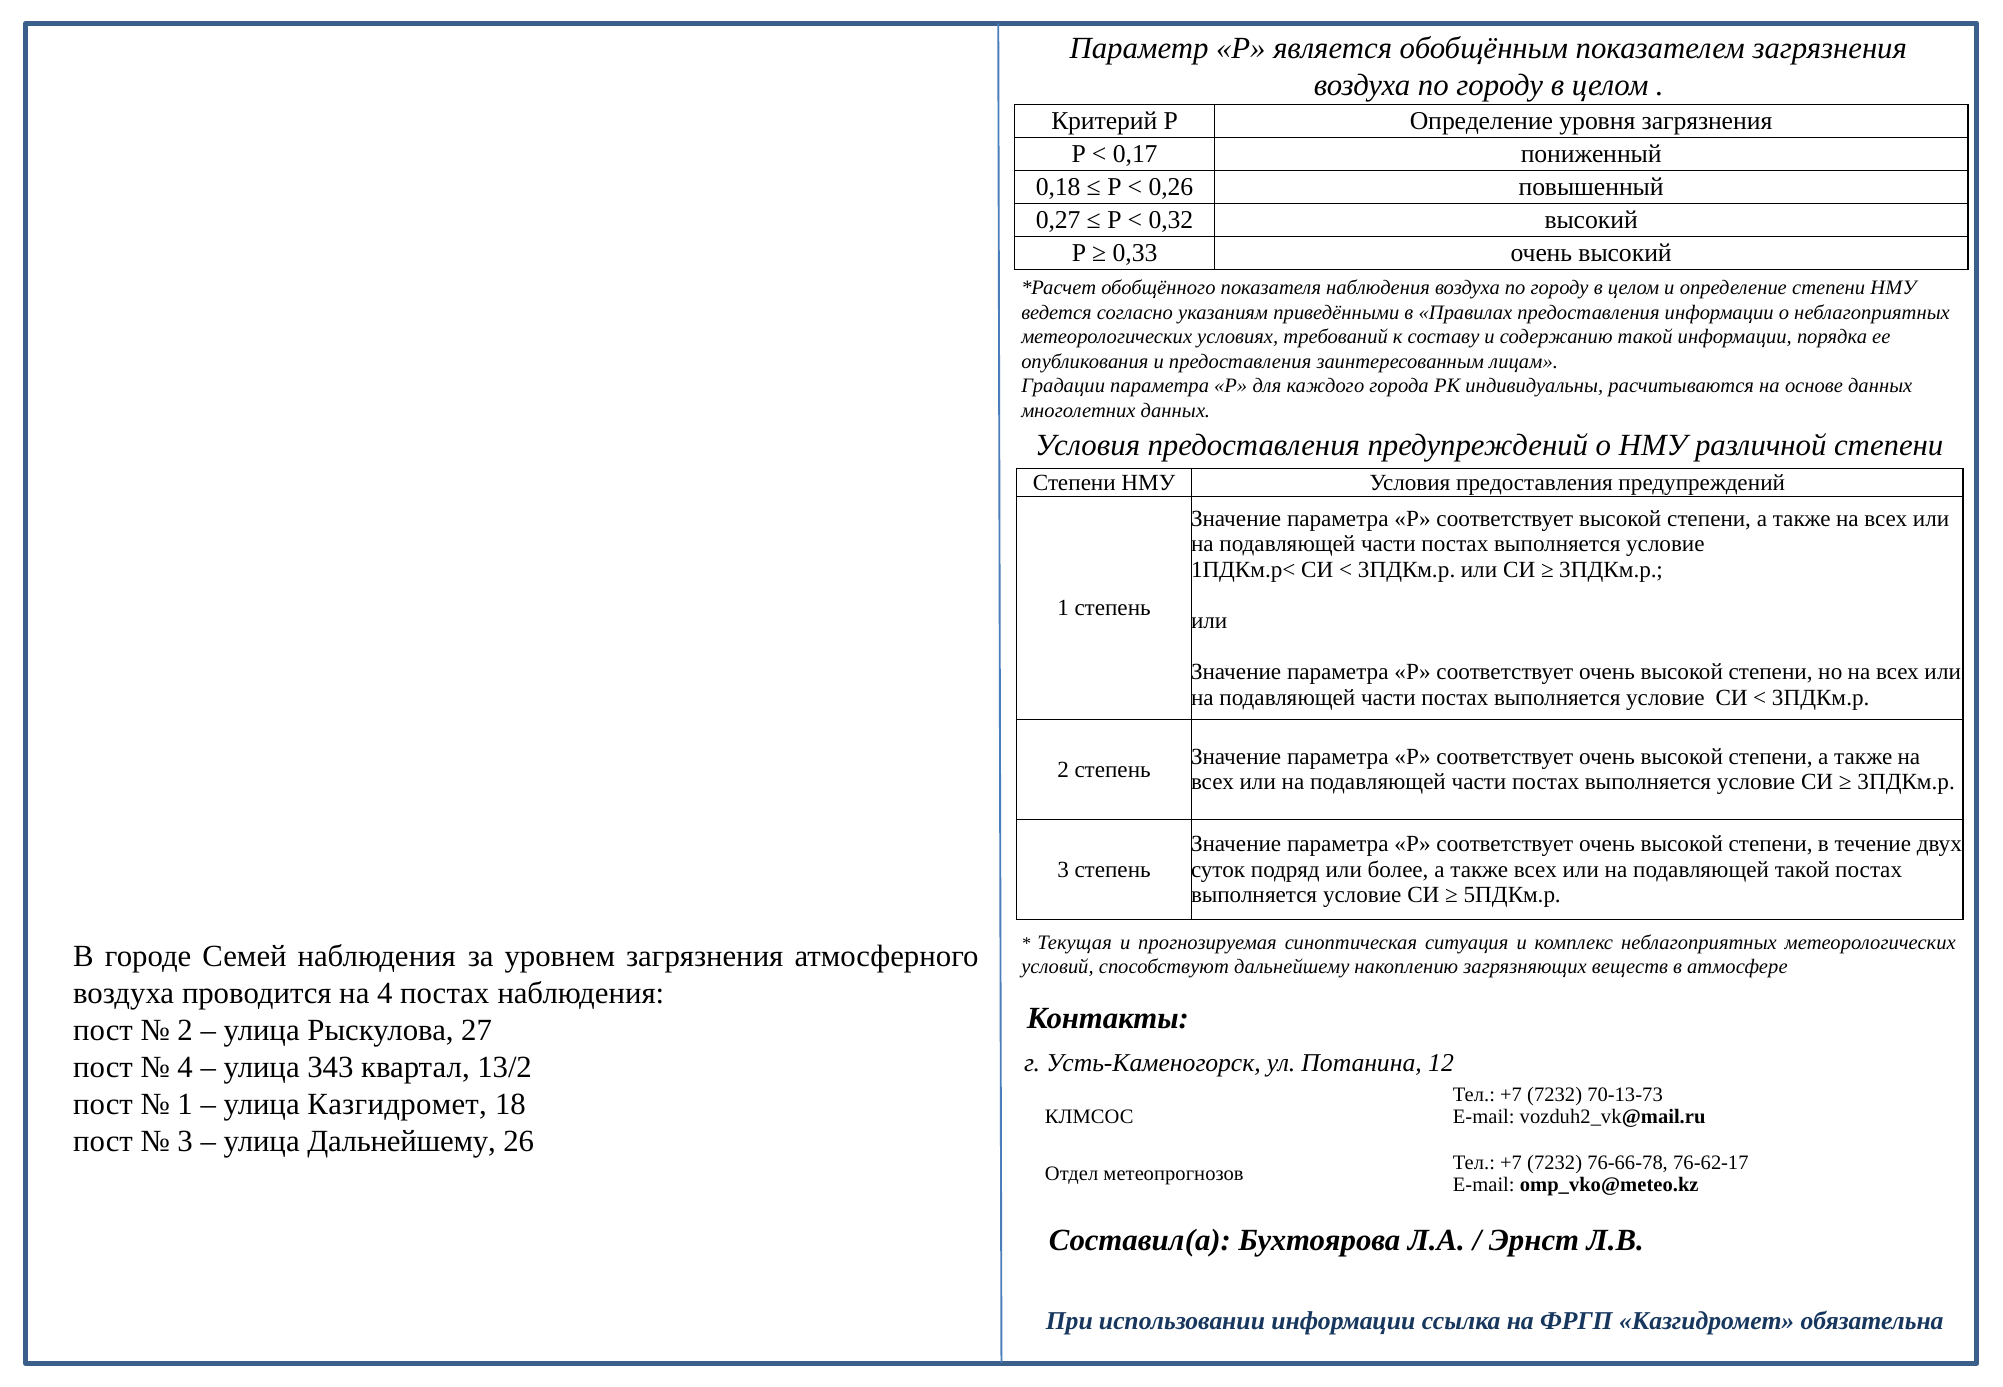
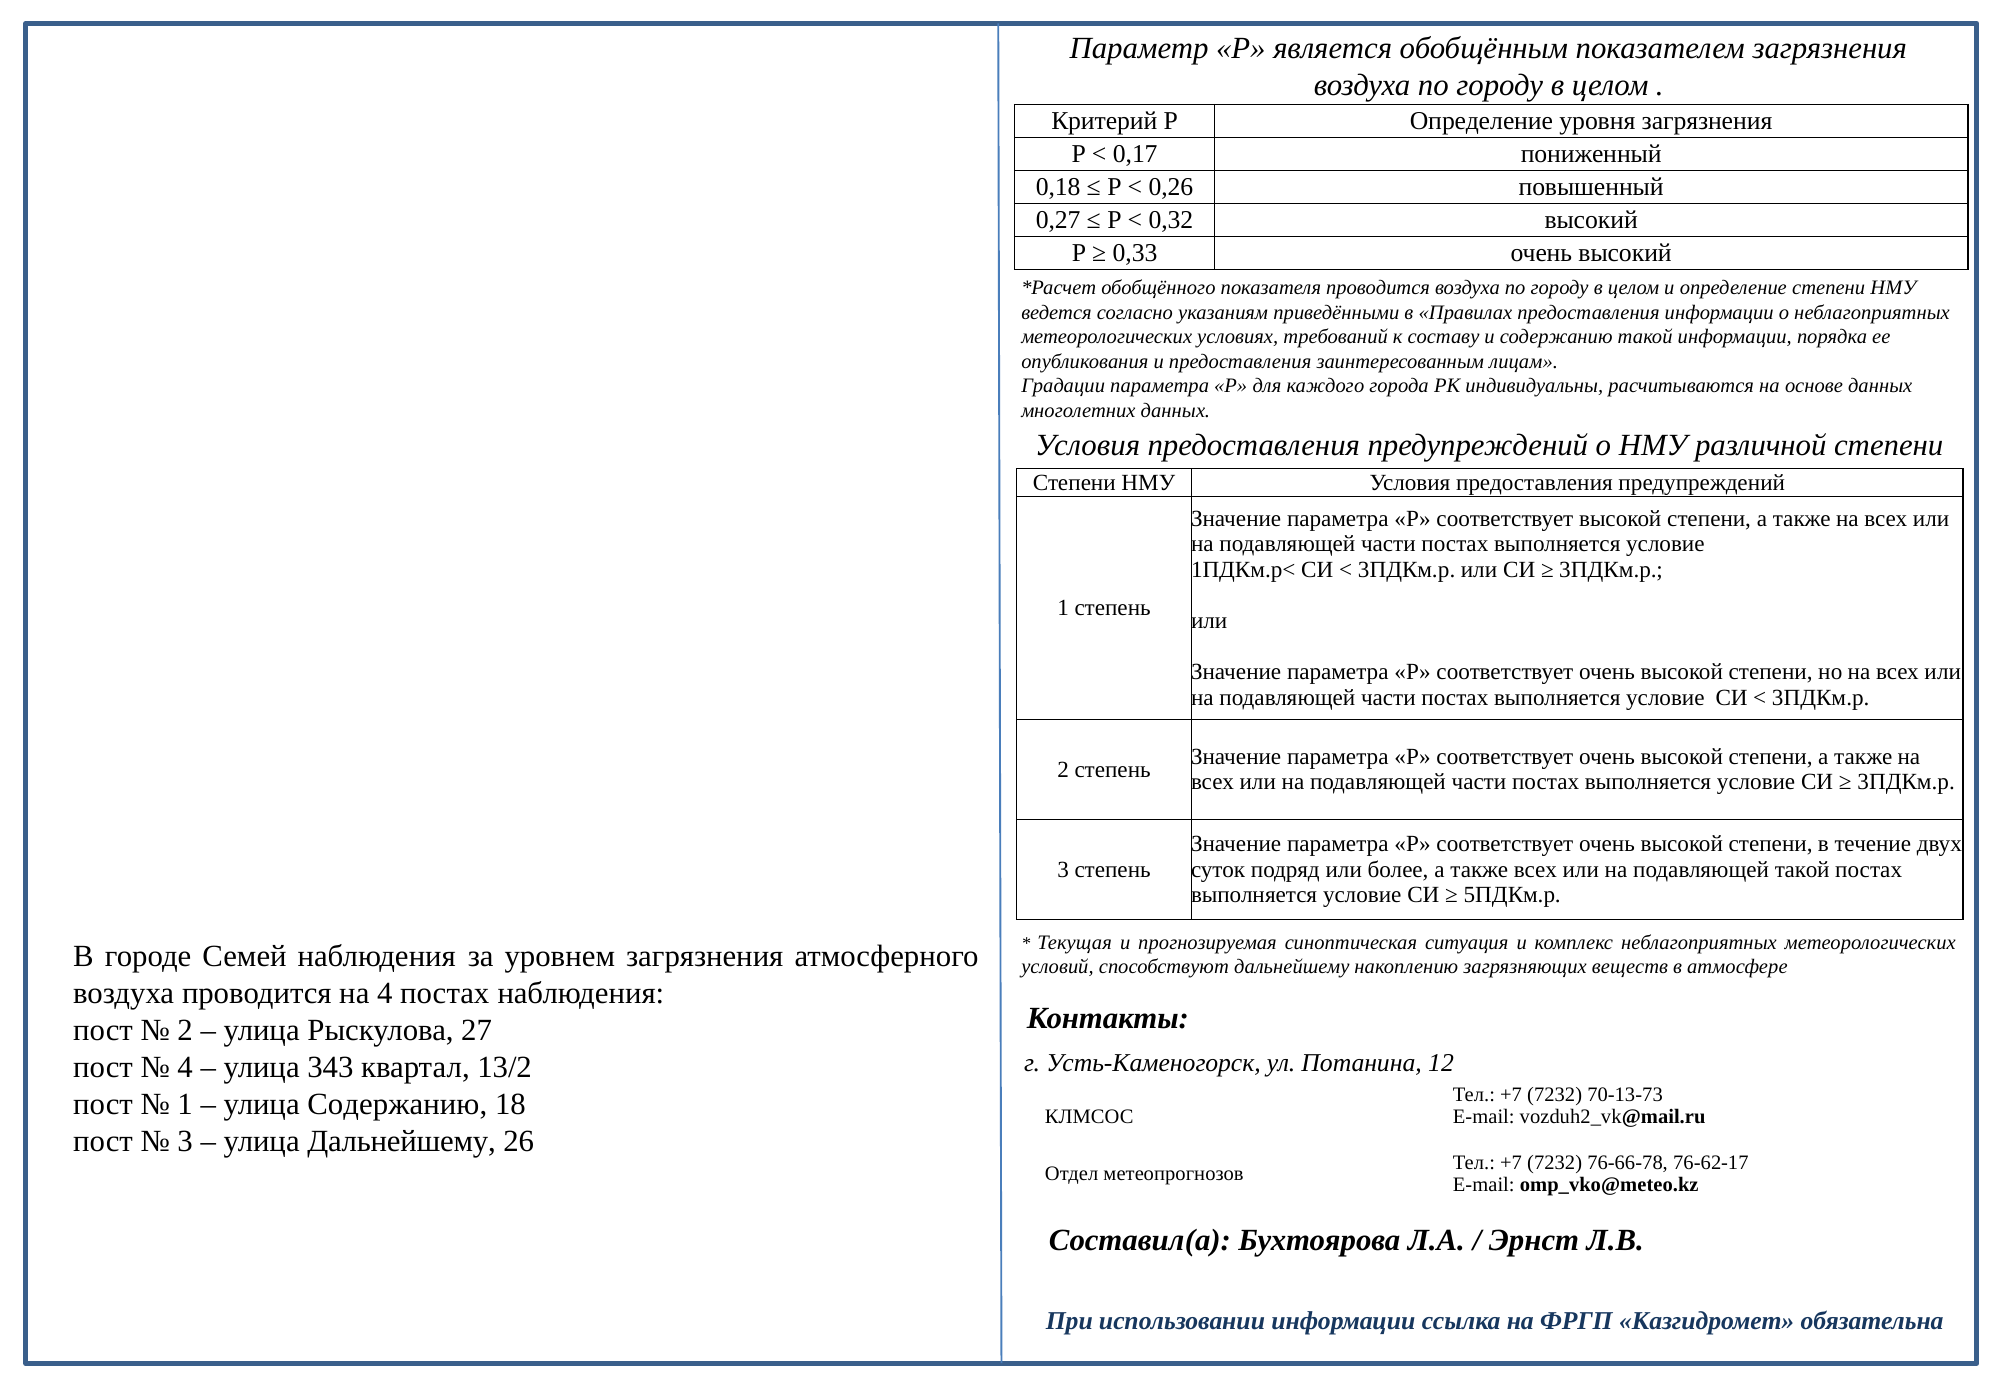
показателя наблюдения: наблюдения -> проводится (1378, 288)
улица Казгидромет: Казгидромет -> Содержанию (397, 1104)
